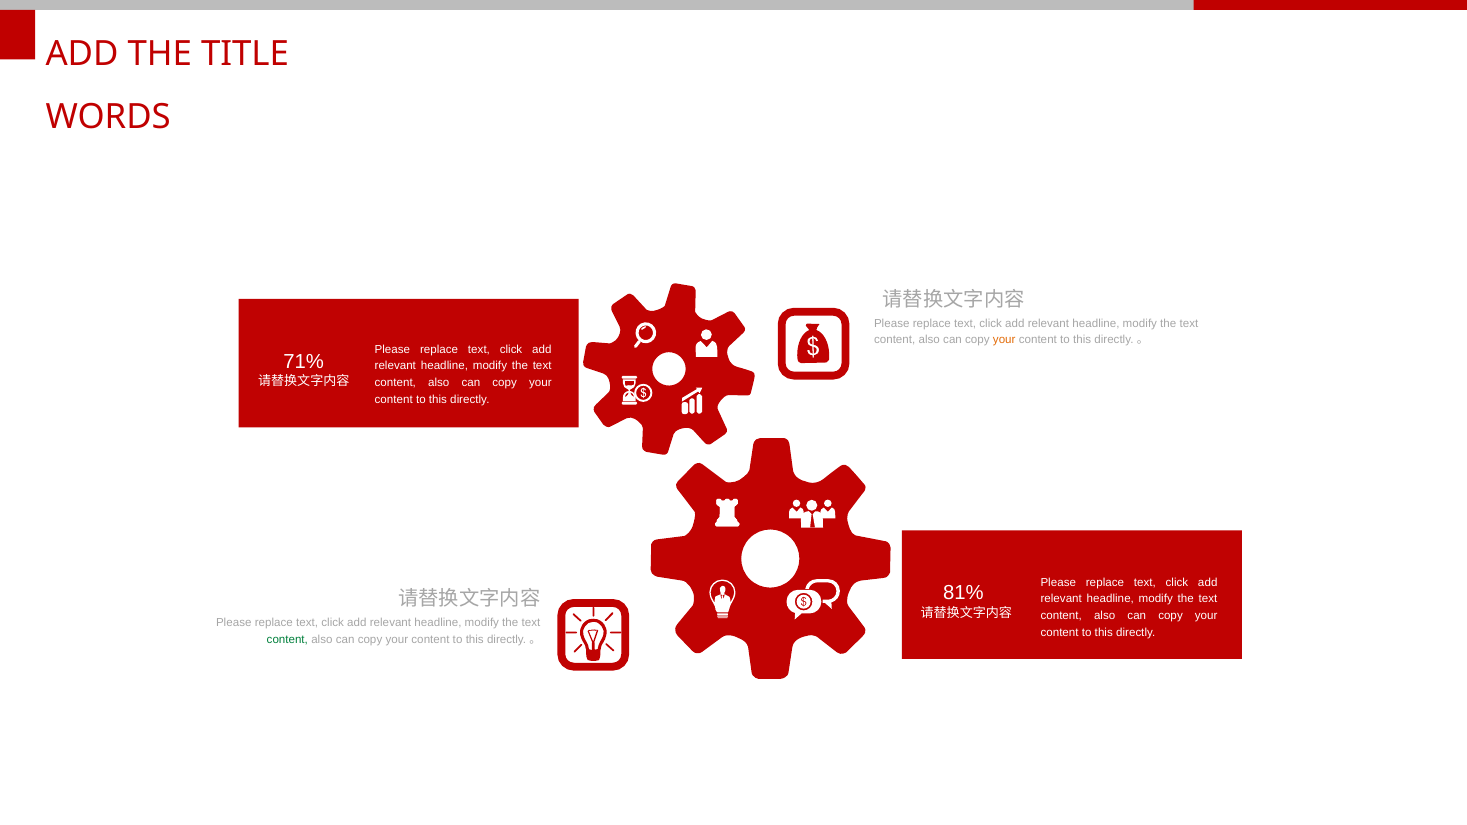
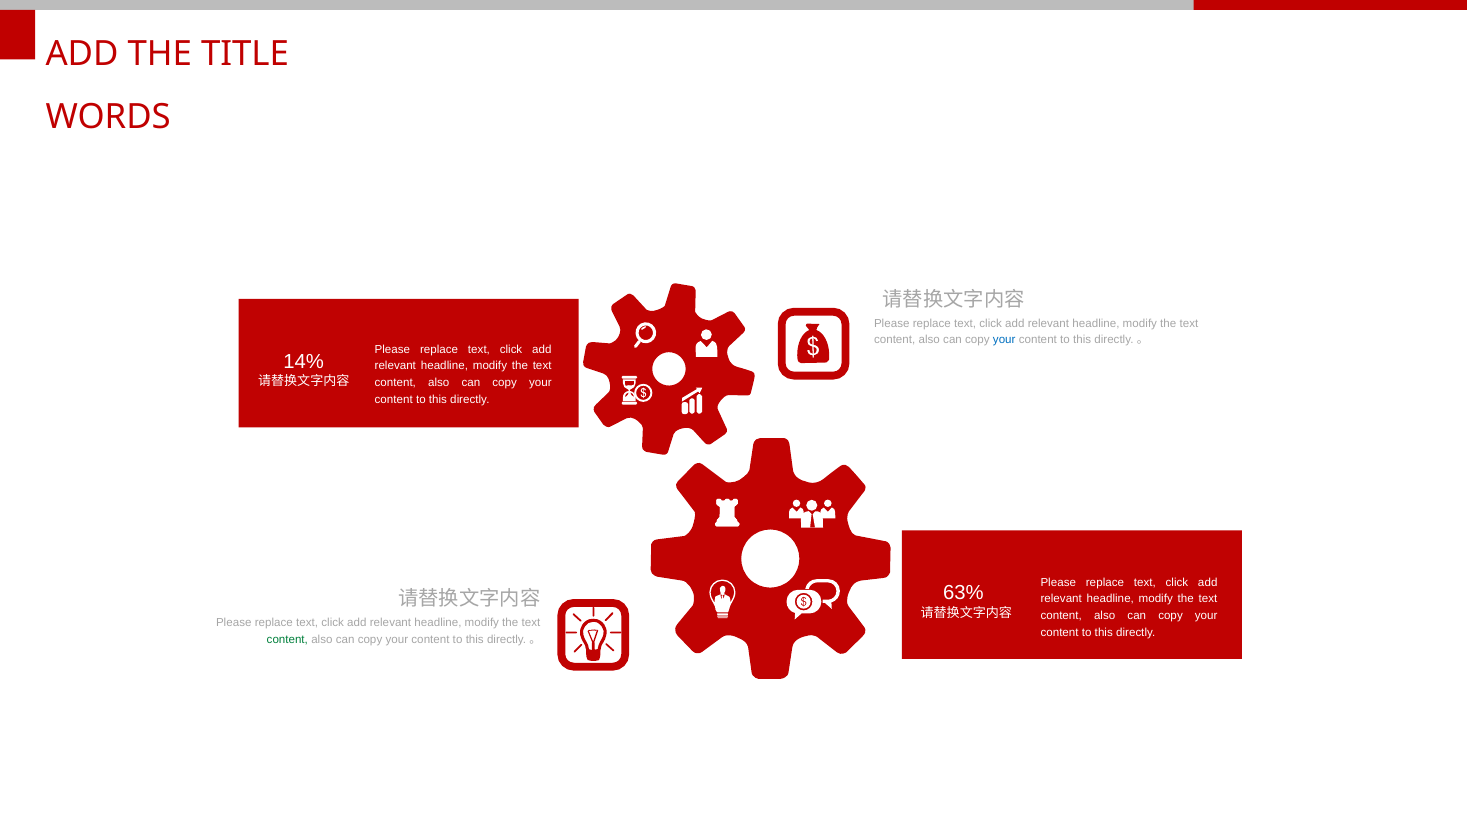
your colour: orange -> blue (1004, 340)
71%: 71% -> 14% (304, 362)
81%: 81% -> 63% (963, 593)
